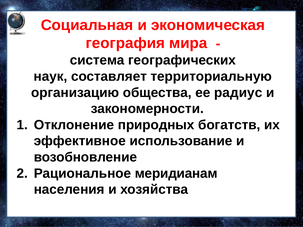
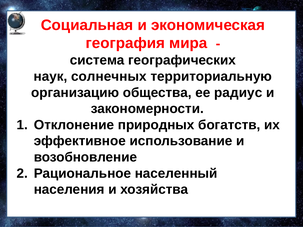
составляет: составляет -> солнечных (109, 76)
меридианам: меридианам -> населенный (176, 174)
